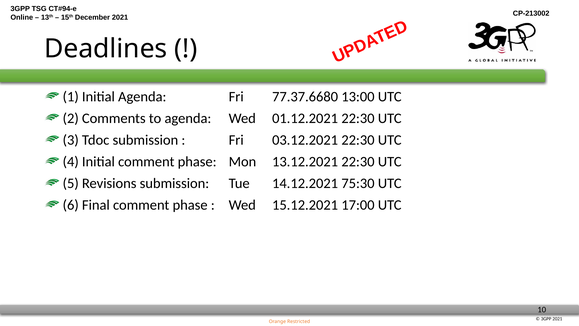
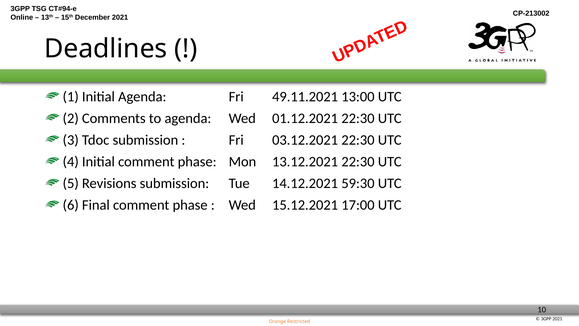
77.37.6680: 77.37.6680 -> 49.11.2021 (305, 97)
75:30: 75:30 -> 59:30 (358, 183)
